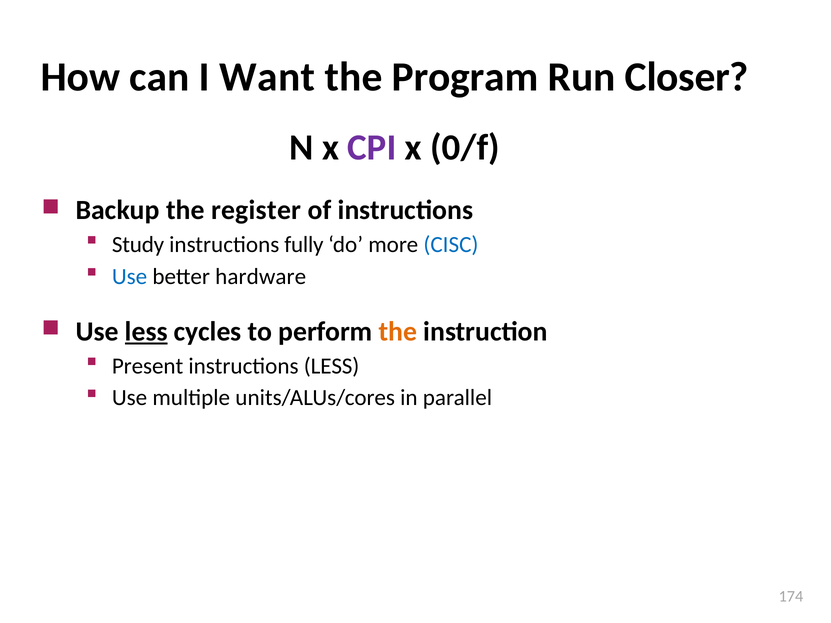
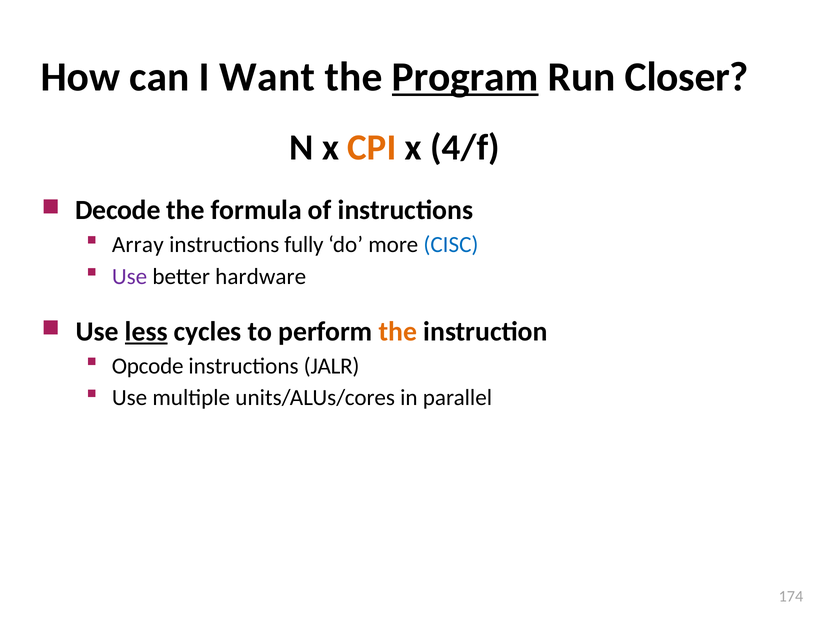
Program underline: none -> present (465, 77)
CPI colour: purple -> orange (372, 148)
0/f: 0/f -> 4/f (465, 148)
Backup: Backup -> Decode (118, 210)
register: register -> formula (256, 210)
Study: Study -> Array (138, 245)
Use colour: blue -> purple (130, 277)
Present: Present -> Opcode (148, 366)
instructions LESS: LESS -> JALR (332, 366)
